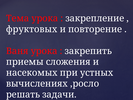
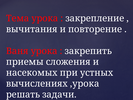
фруктовых: фруктовых -> вычитания (32, 29)
,росло: ,росло -> ,урока (85, 83)
